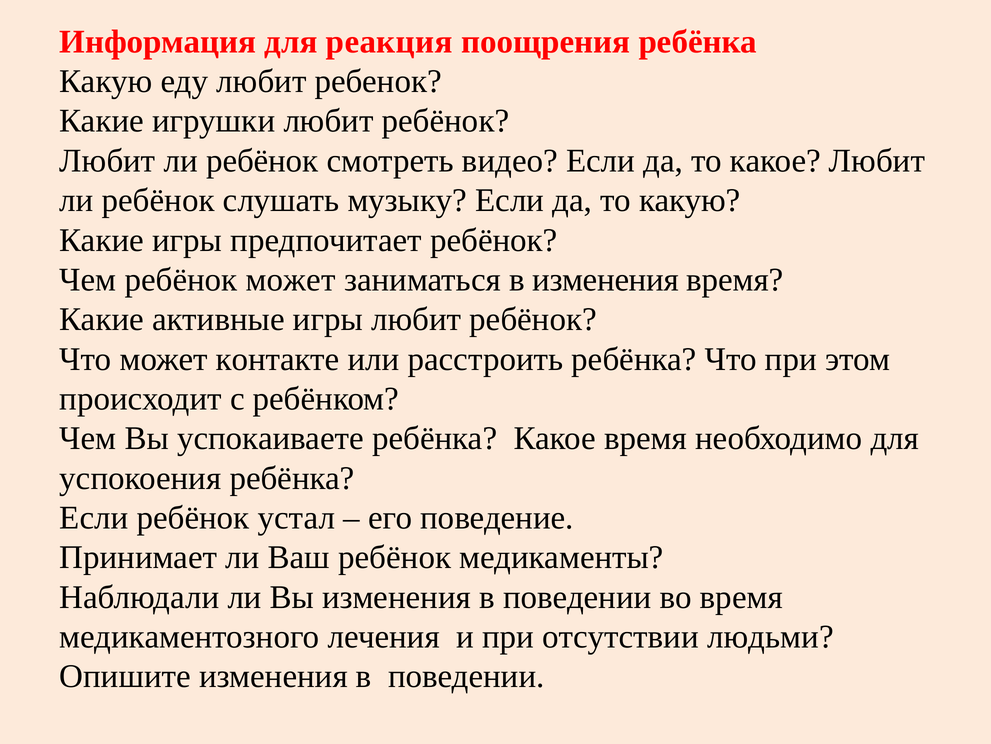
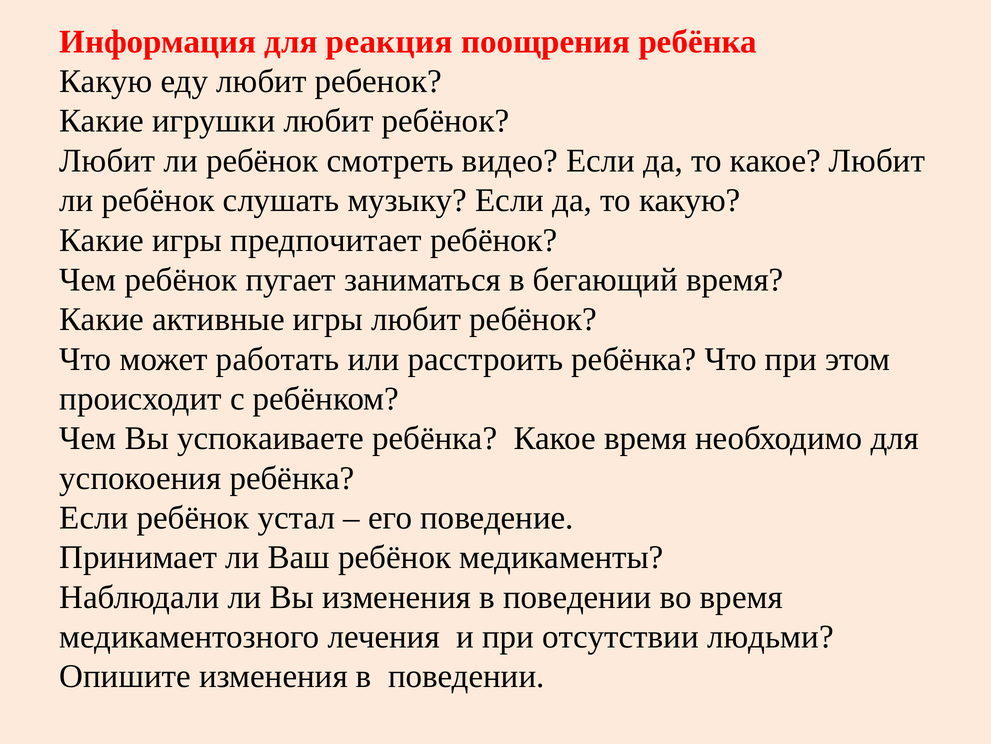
ребёнок может: может -> пугает (291, 279)
в изменения: изменения -> бегающий (605, 279)
контакте: контакте -> работать (278, 359)
